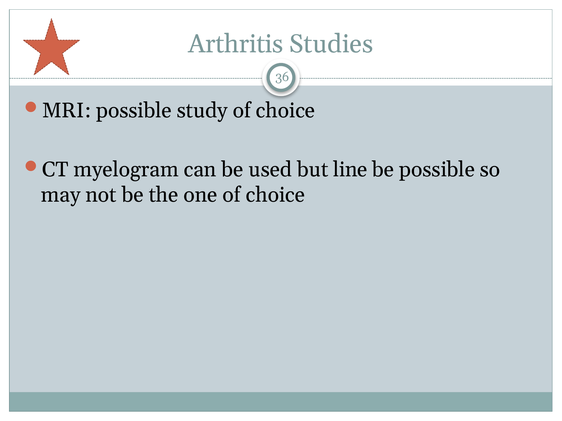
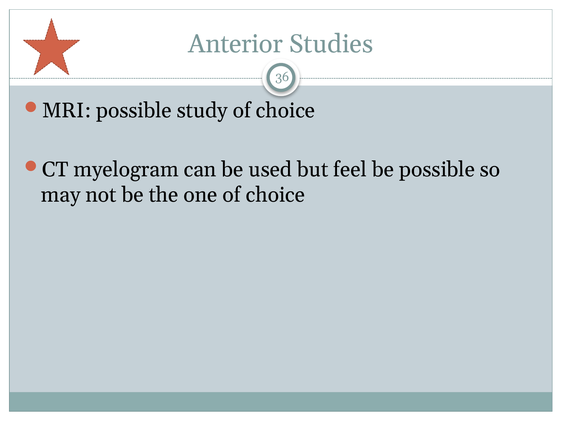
Arthritis: Arthritis -> Anterior (236, 44)
line: line -> feel (350, 170)
